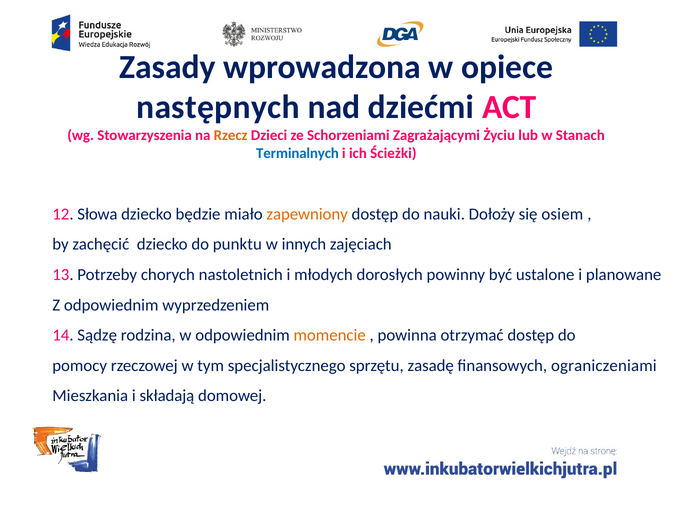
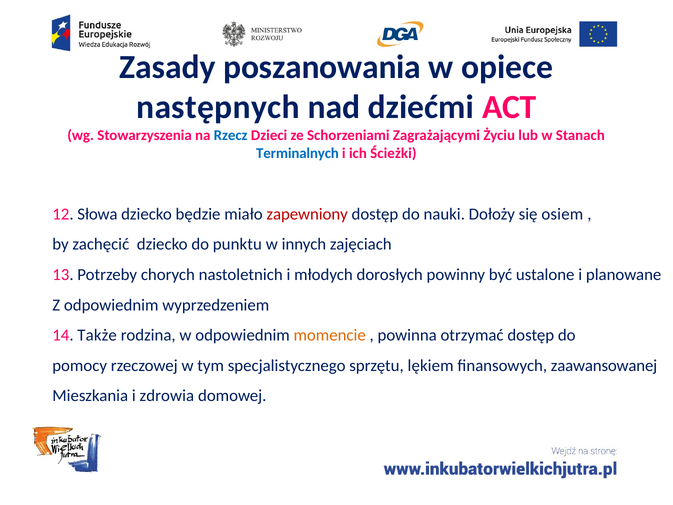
wprowadzona: wprowadzona -> poszanowania (322, 67)
Rzecz colour: orange -> blue (231, 135)
zapewniony colour: orange -> red (307, 214)
Sądzę: Sądzę -> Także (97, 335)
zasadę: zasadę -> lękiem (431, 365)
ograniczeniami: ograniczeniami -> zaawansowanej (604, 365)
składają: składają -> zdrowia (167, 396)
